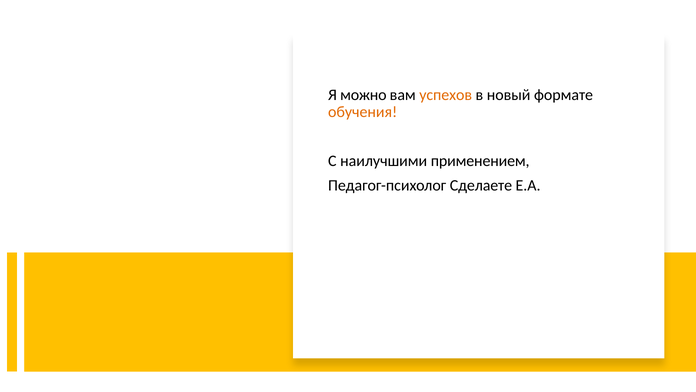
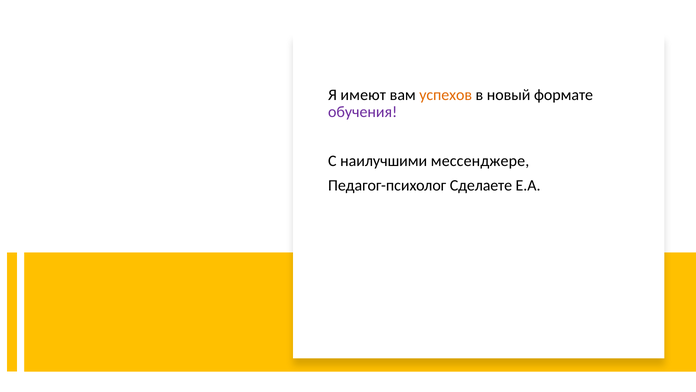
можно: можно -> имеют (363, 95)
обучения colour: orange -> purple (363, 112)
применением: применением -> мессенджере (480, 161)
